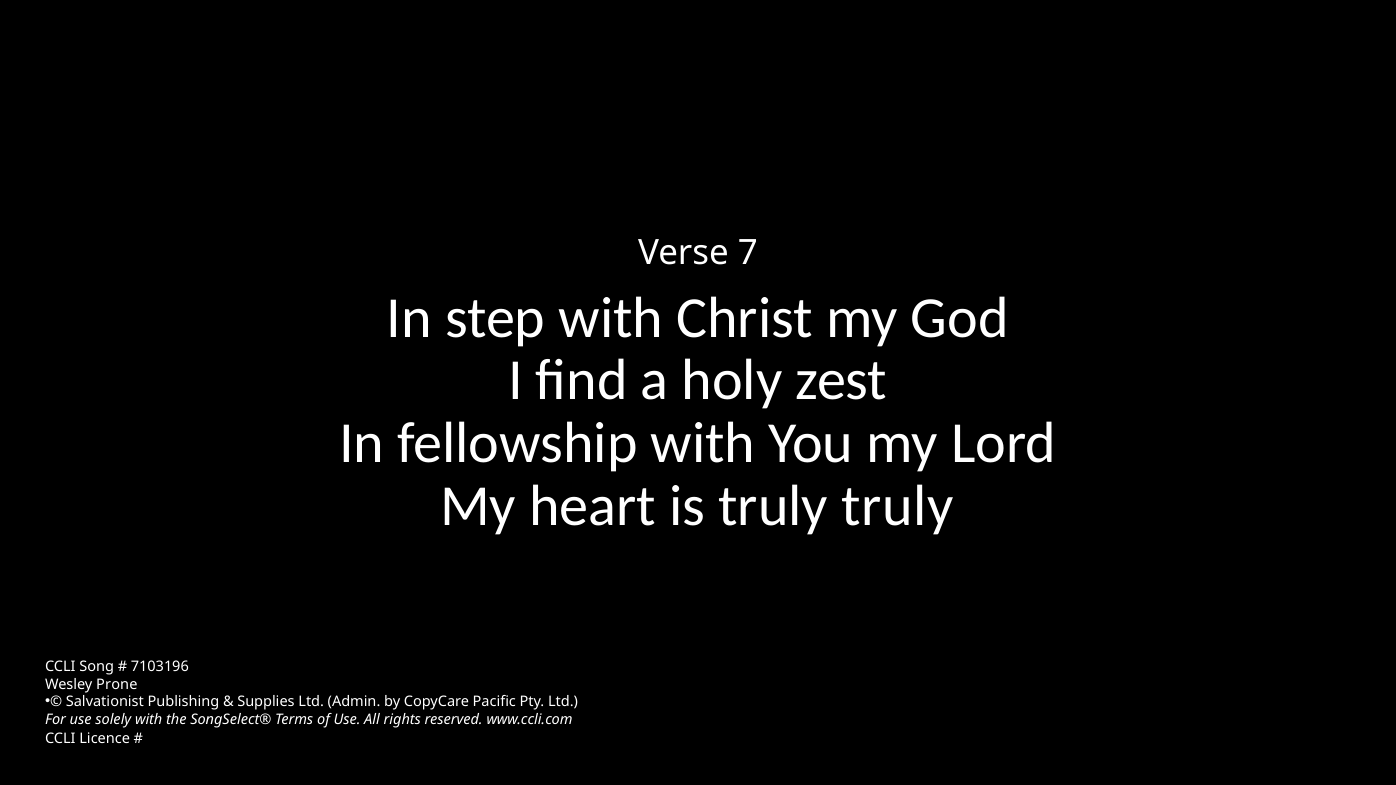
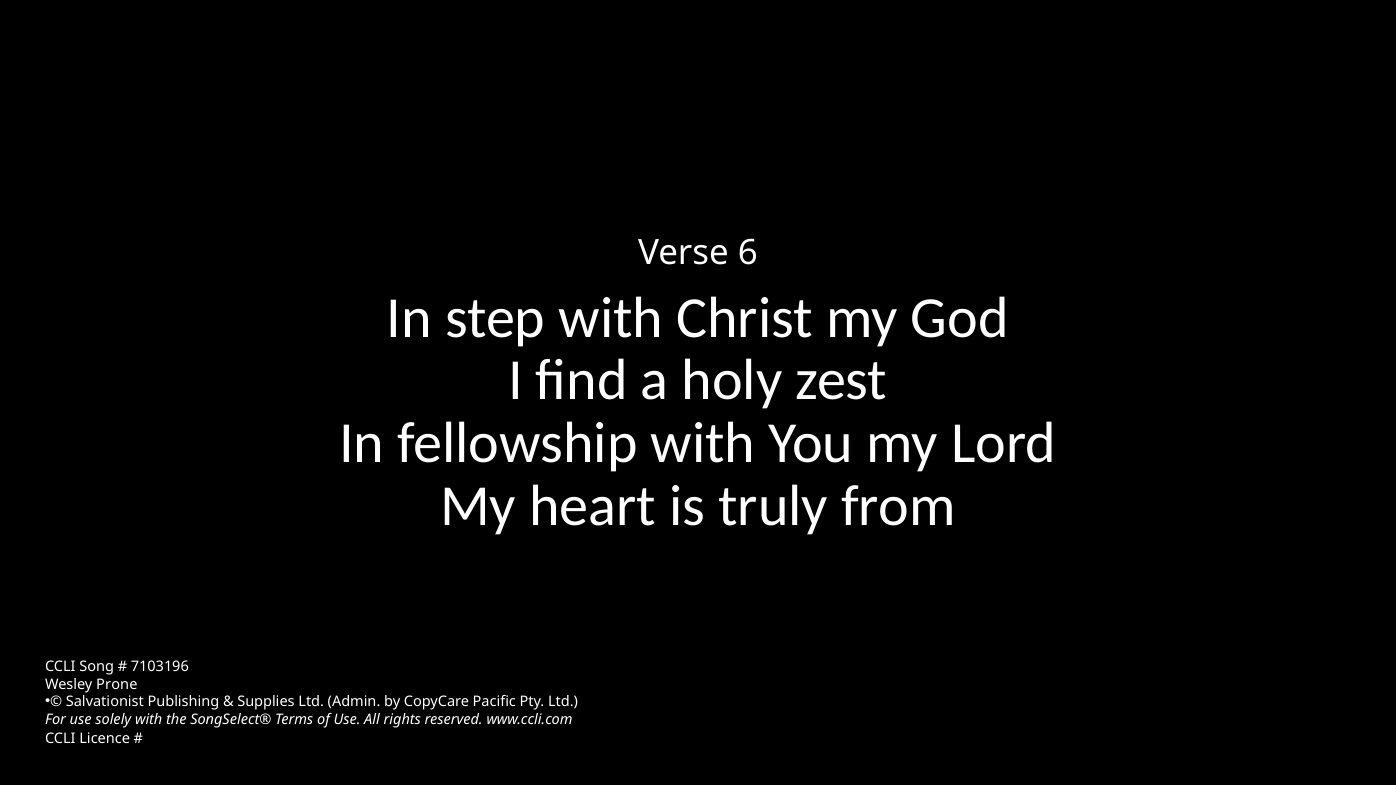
7: 7 -> 6 (748, 253)
truly truly: truly -> from (898, 506)
